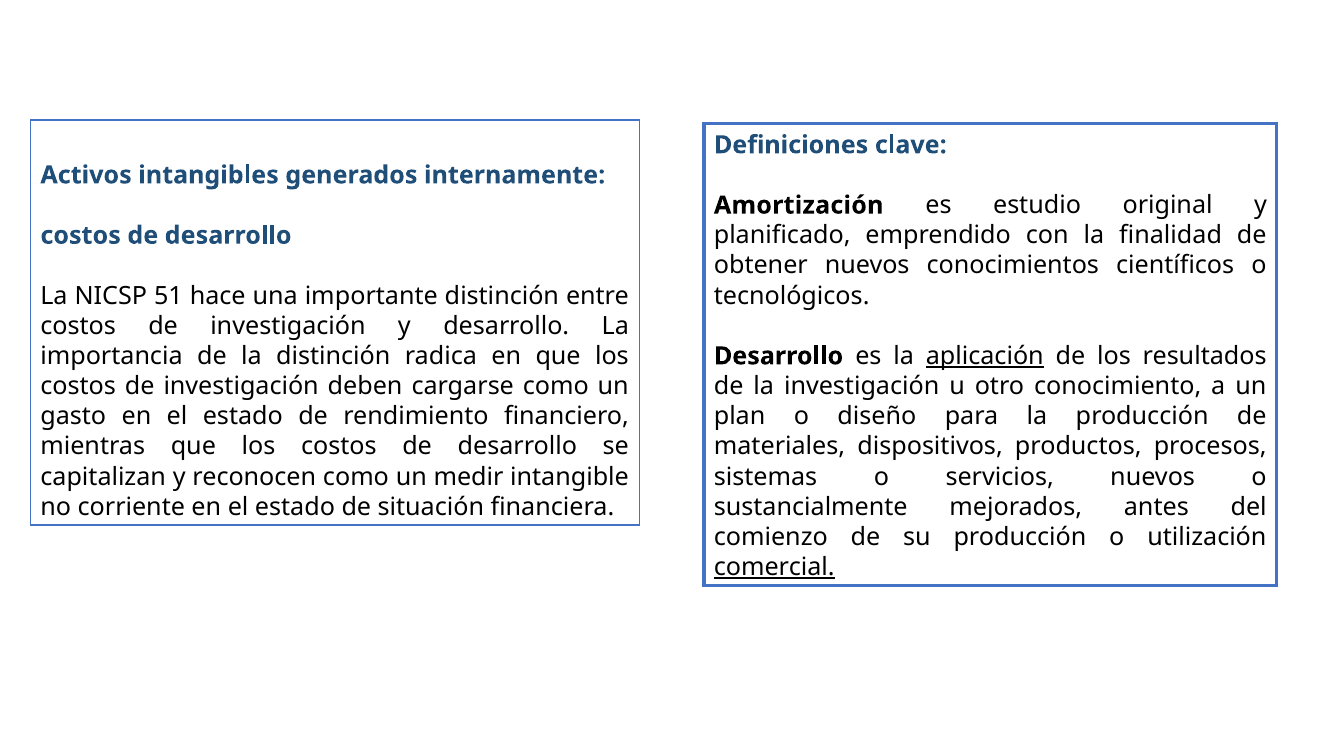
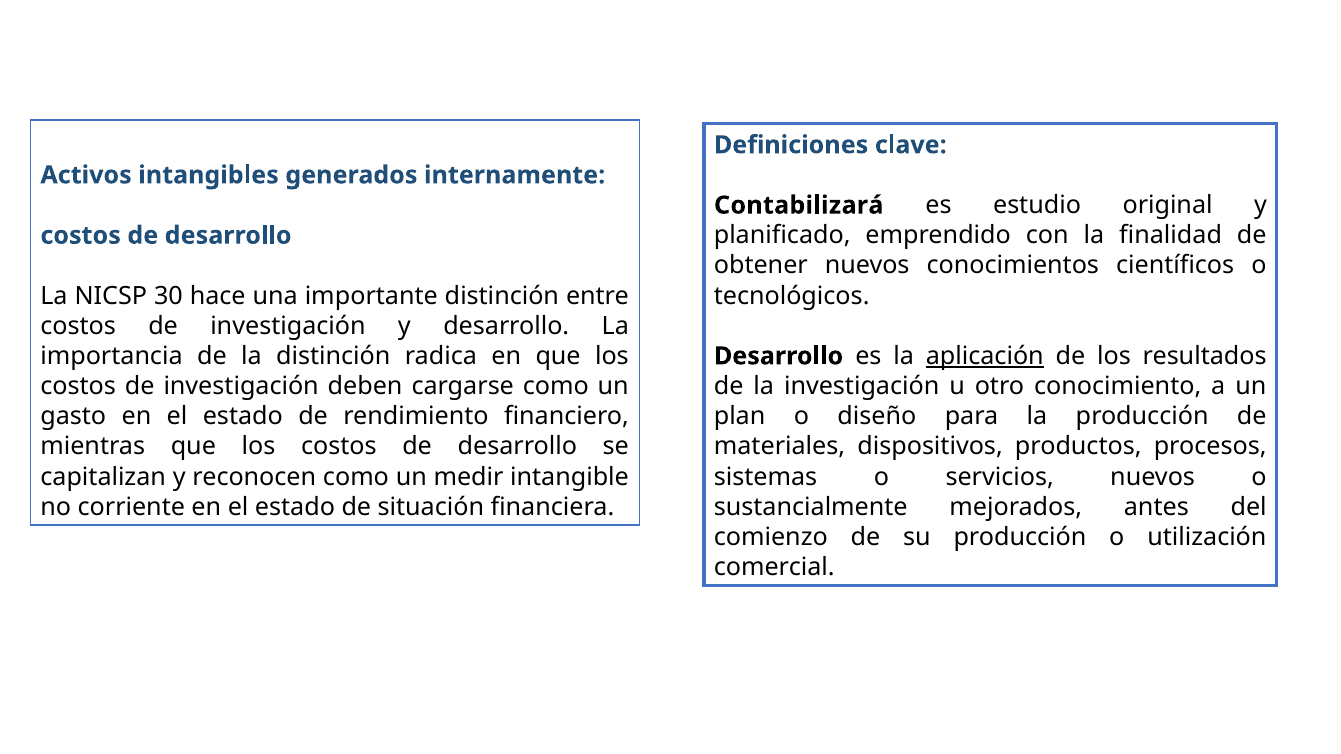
Amortización: Amortización -> Contabilizará (799, 205)
51: 51 -> 30 (168, 296)
comercial underline: present -> none (774, 567)
